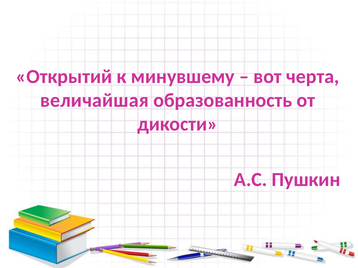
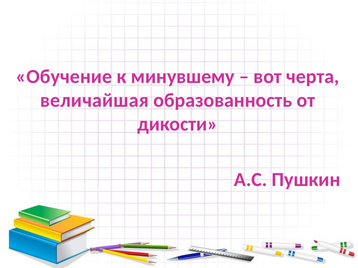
Открытий: Открытий -> Обучение (64, 77)
